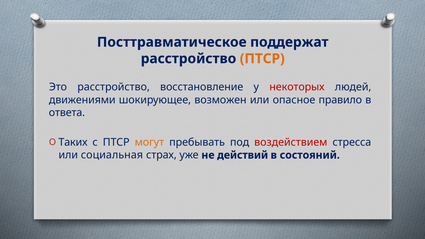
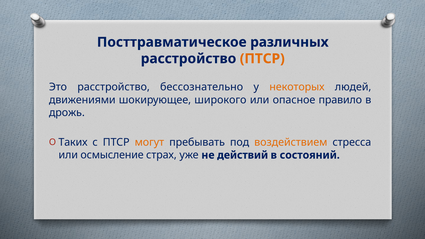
поддержат: поддержат -> различных (289, 42)
восстановление: восстановление -> бессознательно (202, 87)
некоторых colour: red -> orange (297, 87)
возможен: возможен -> широкого (220, 100)
ответа: ответа -> дрожь (67, 113)
воздействием colour: red -> orange (291, 142)
социальная: социальная -> осмысление (112, 155)
